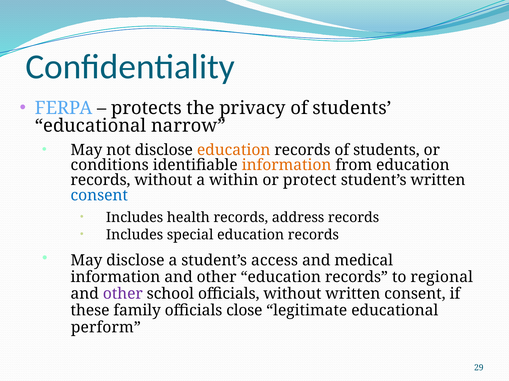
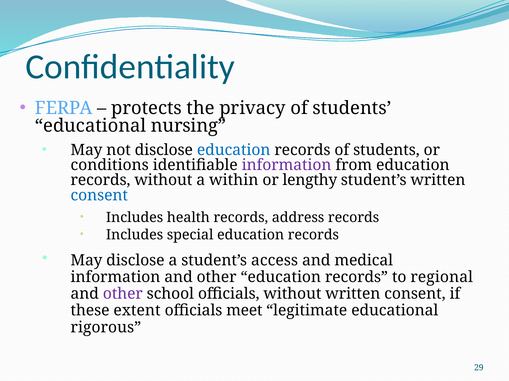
narrow: narrow -> nursing (188, 126)
education colour: orange -> blue (234, 150)
information colour: orange -> purple (287, 165)
protect: protect -> lengthy (310, 181)
family: family -> extent (137, 311)
close: close -> meet (244, 311)
perform: perform -> rigorous (106, 328)
